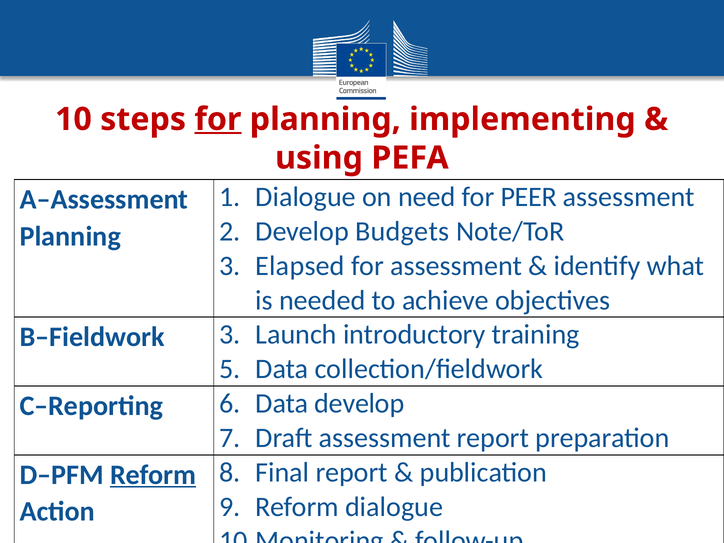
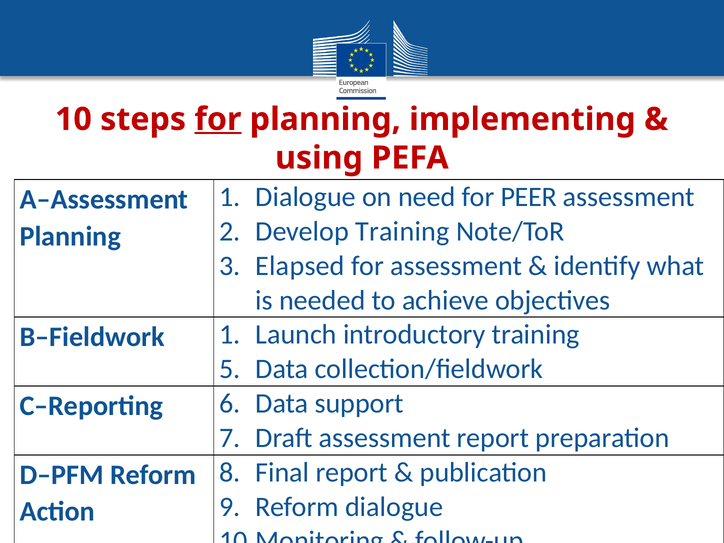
Develop Budgets: Budgets -> Training (402, 231)
B–Fieldwork 3: 3 -> 1 (230, 335)
Data develop: develop -> support (359, 404)
Reform underline: present -> none (153, 475)
